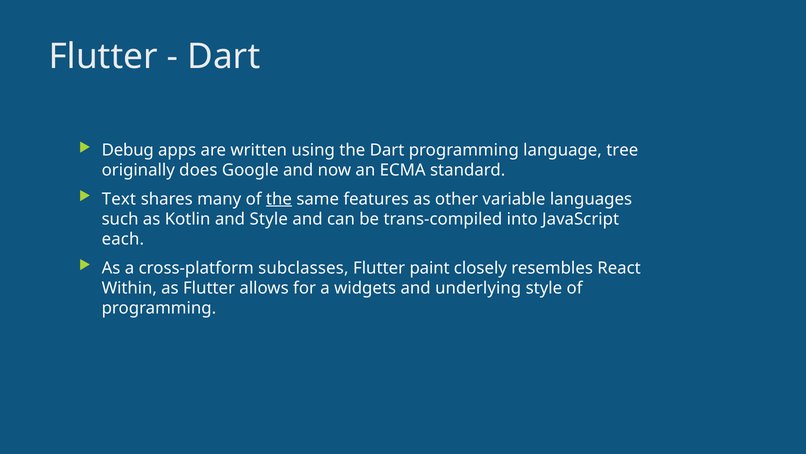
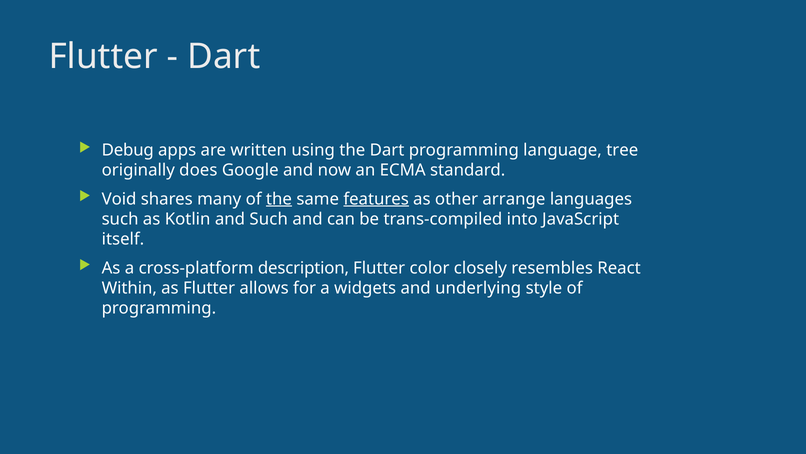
Text: Text -> Void (119, 199)
features underline: none -> present (376, 199)
variable: variable -> arrange (514, 199)
and Style: Style -> Such (269, 219)
each: each -> itself (123, 239)
subclasses: subclasses -> description (304, 268)
paint: paint -> color (429, 268)
